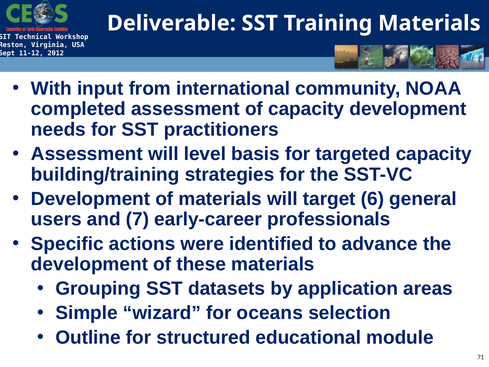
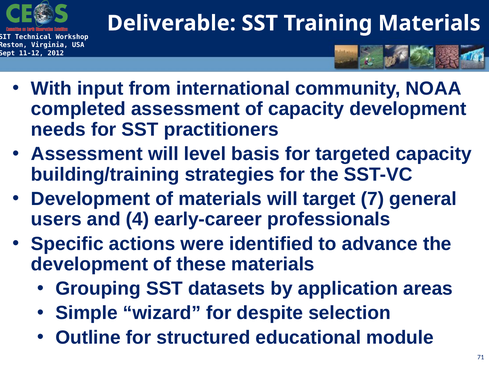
6: 6 -> 7 (372, 199)
7: 7 -> 4 (137, 219)
oceans: oceans -> despite (270, 313)
